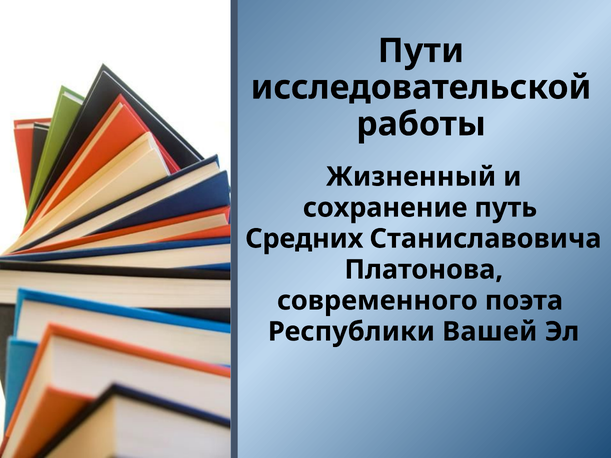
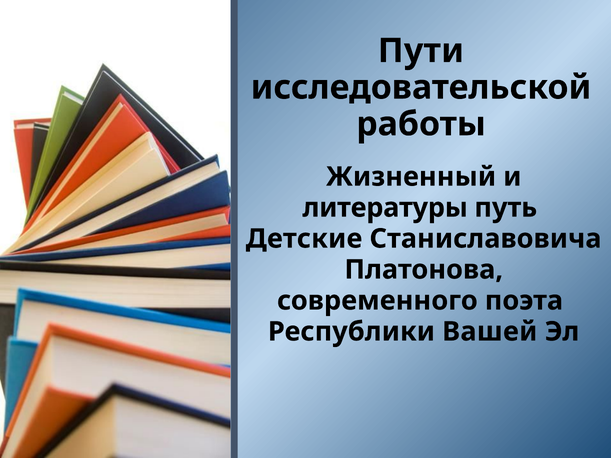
сохранение: сохранение -> литературы (385, 208)
Средних: Средних -> Детские (304, 239)
